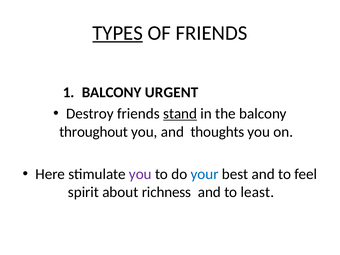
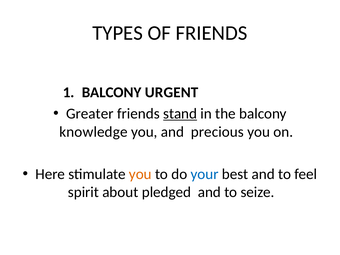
TYPES underline: present -> none (118, 33)
Destroy: Destroy -> Greater (90, 114)
throughout: throughout -> knowledge (93, 132)
thoughts: thoughts -> precious (217, 132)
you colour: purple -> orange (140, 174)
richness: richness -> pledged (166, 192)
least: least -> seize (258, 192)
